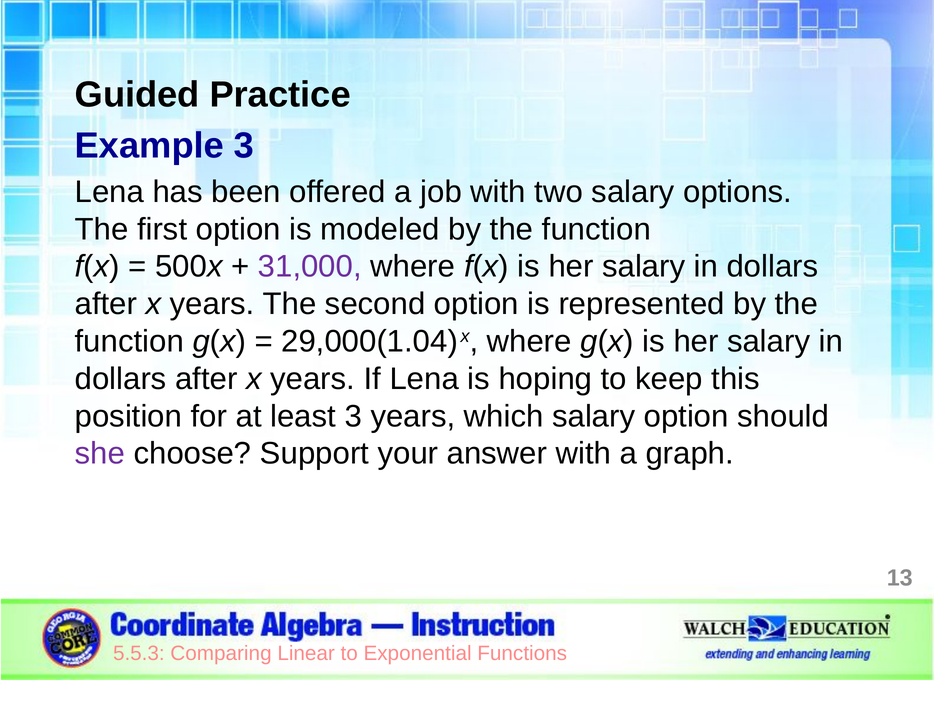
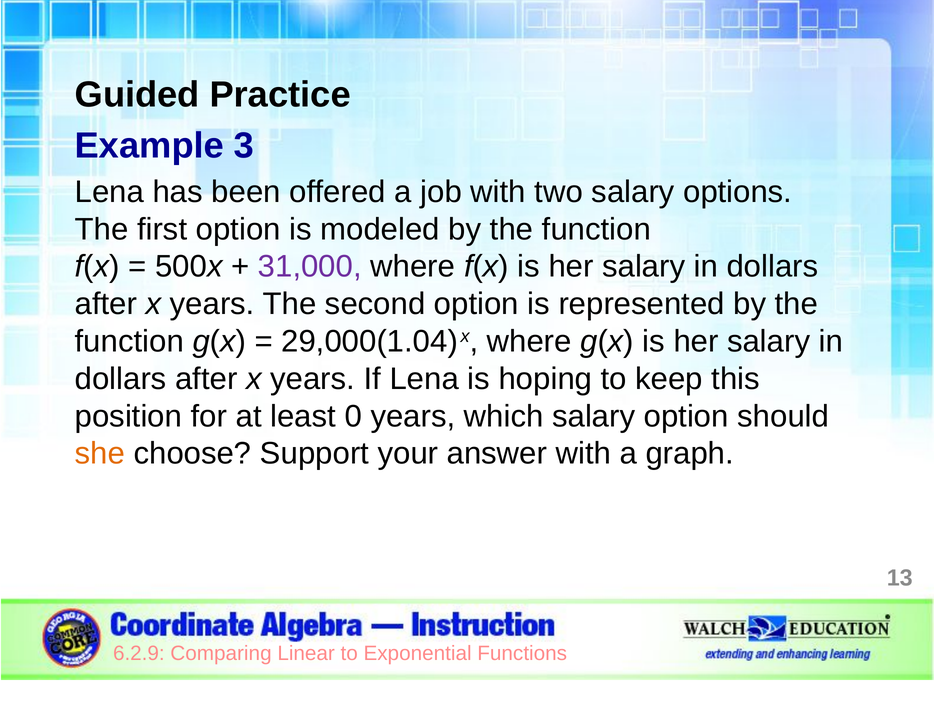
least 3: 3 -> 0 (353, 416)
she colour: purple -> orange (100, 453)
5.5.3: 5.5.3 -> 6.2.9 (139, 653)
